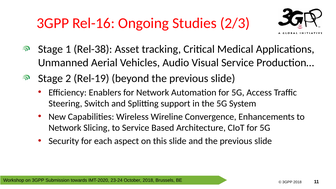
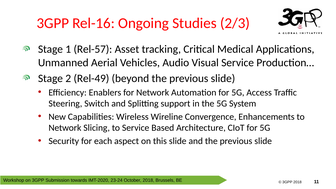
Rel-38: Rel-38 -> Rel-57 (93, 49)
Rel-19: Rel-19 -> Rel-49 (91, 78)
